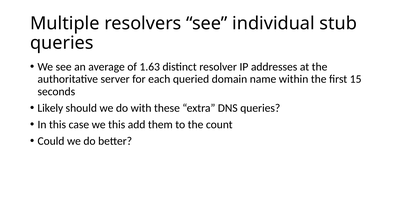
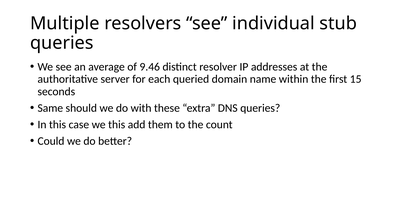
1.63: 1.63 -> 9.46 (150, 67)
Likely: Likely -> Same (50, 108)
